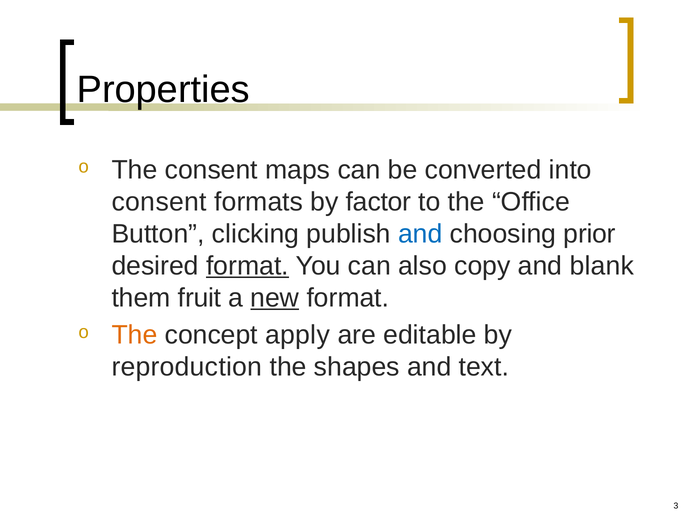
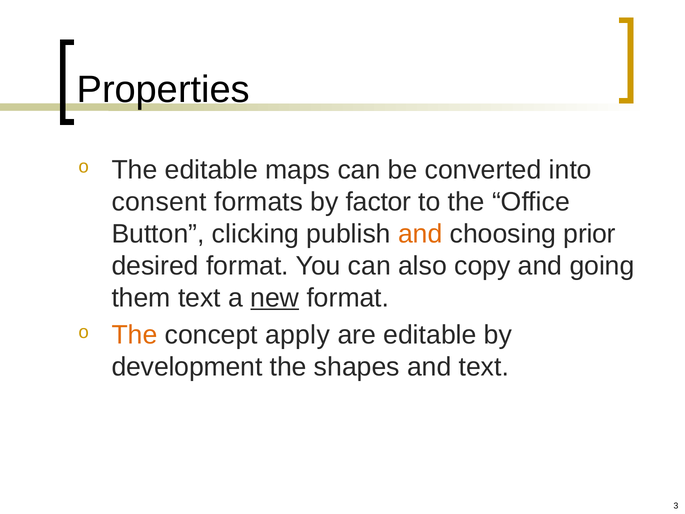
The consent: consent -> editable (211, 170)
and colour: blue -> orange (420, 234)
format underline: present -> none (247, 266)
blank: blank -> going (602, 266)
them fruit: fruit -> text (199, 298)
reproduction: reproduction -> development (187, 367)
